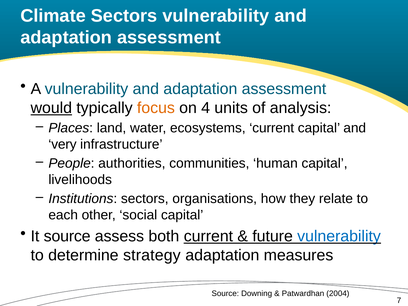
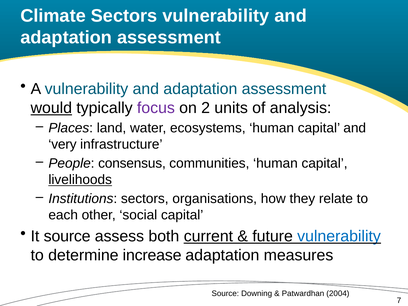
focus colour: orange -> purple (156, 108)
4: 4 -> 2 (206, 108)
ecosystems current: current -> human (272, 128)
authorities: authorities -> consensus (132, 163)
livelihoods underline: none -> present (80, 180)
strategy: strategy -> increase (152, 255)
